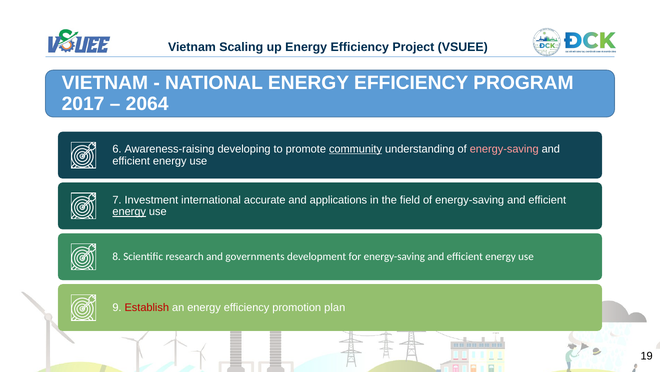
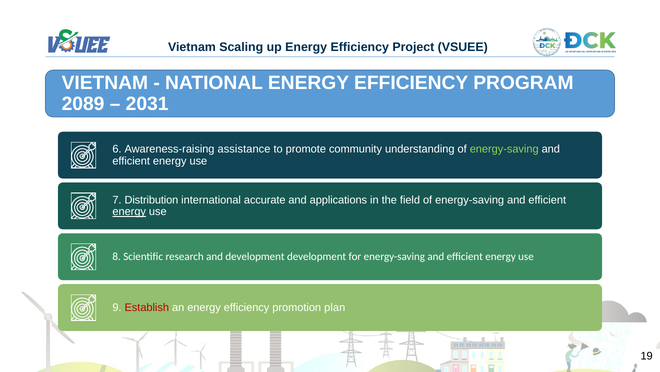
2017: 2017 -> 2089 (83, 103)
2064: 2064 -> 2031 (147, 103)
developing: developing -> assistance (244, 149)
community underline: present -> none (356, 149)
energy-saving colour: pink -> light green (504, 149)
Investment: Investment -> Distribution (151, 199)
and governments: governments -> development (255, 256)
